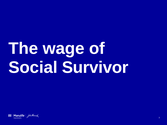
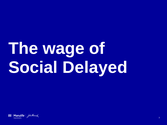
Survivor: Survivor -> Delayed (95, 68)
